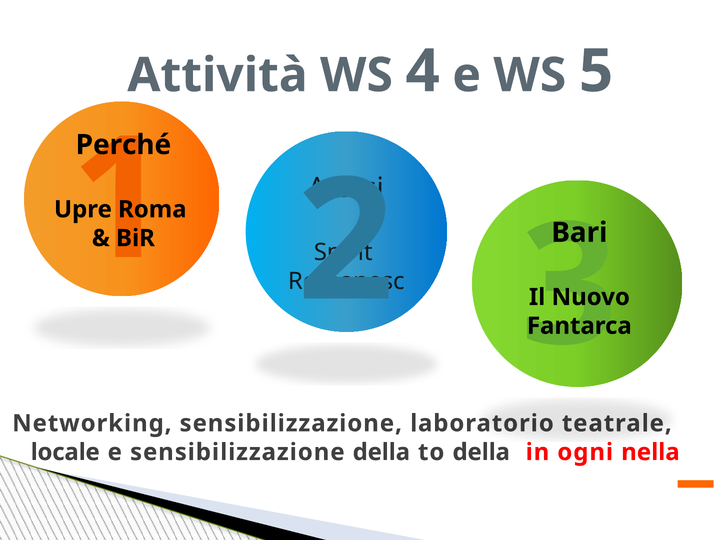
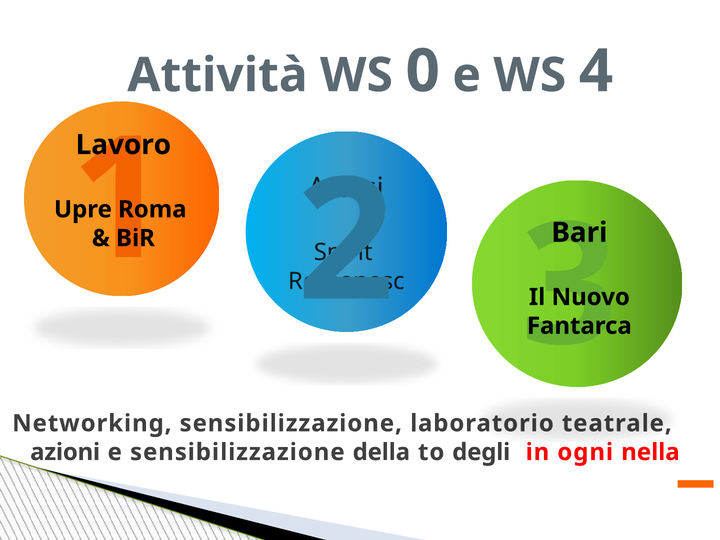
4: 4 -> 0 (423, 71)
5: 5 -> 4 (596, 71)
Perché: Perché -> Lavoro (123, 145)
locale: locale -> azioni (65, 452)
to della: della -> degli (481, 452)
